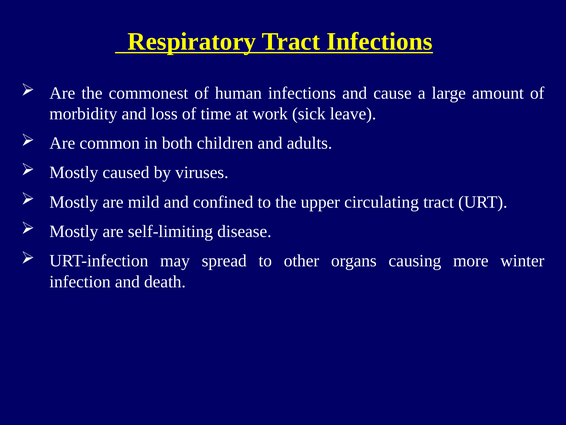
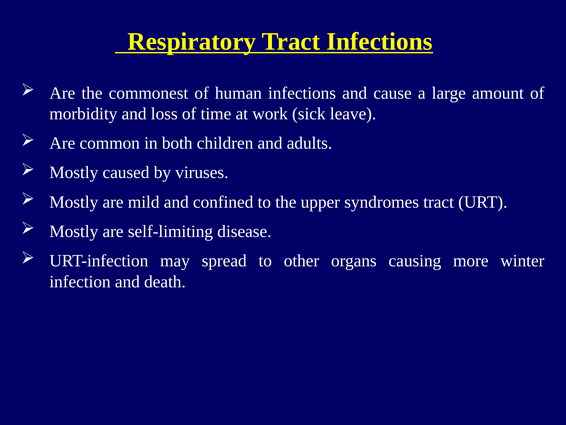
circulating: circulating -> syndromes (382, 202)
